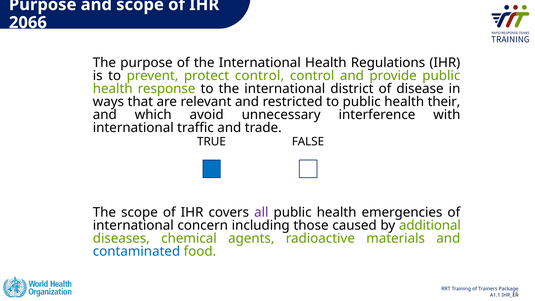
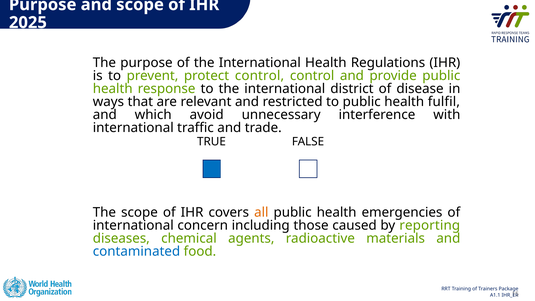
2066: 2066 -> 2025 (28, 23)
their: their -> fulfil (444, 102)
all colour: purple -> orange (261, 212)
additional: additional -> reporting (430, 225)
